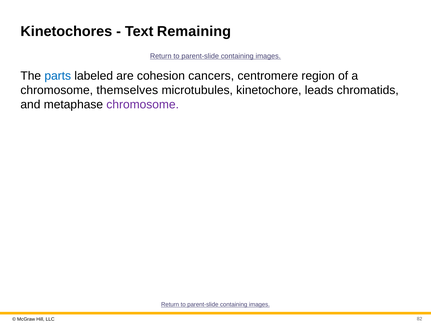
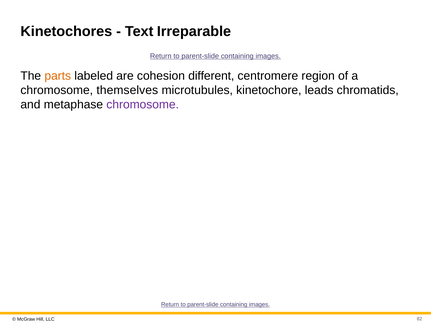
Remaining: Remaining -> Irreparable (194, 31)
parts colour: blue -> orange (58, 76)
cancers: cancers -> different (211, 76)
